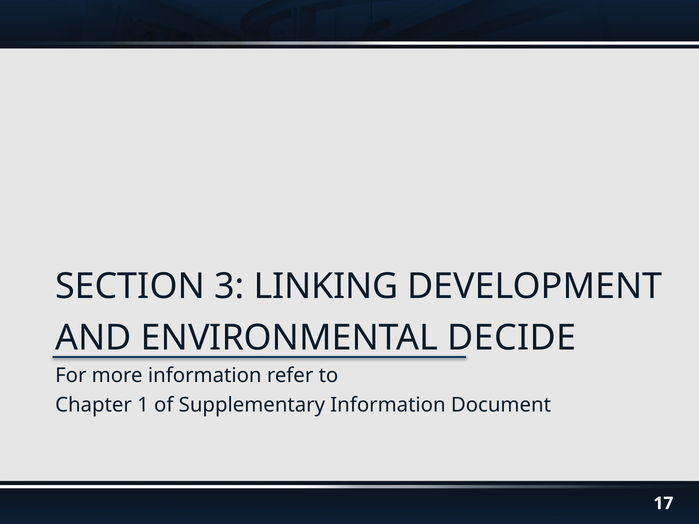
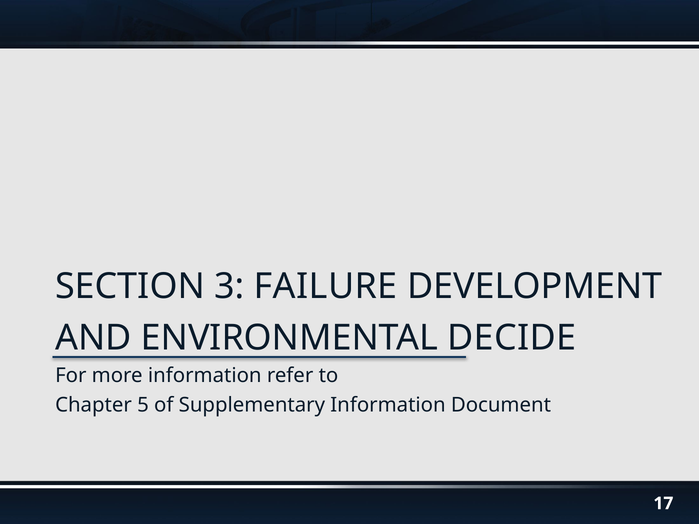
LINKING: LINKING -> FAILURE (326, 287)
1: 1 -> 5 (143, 405)
